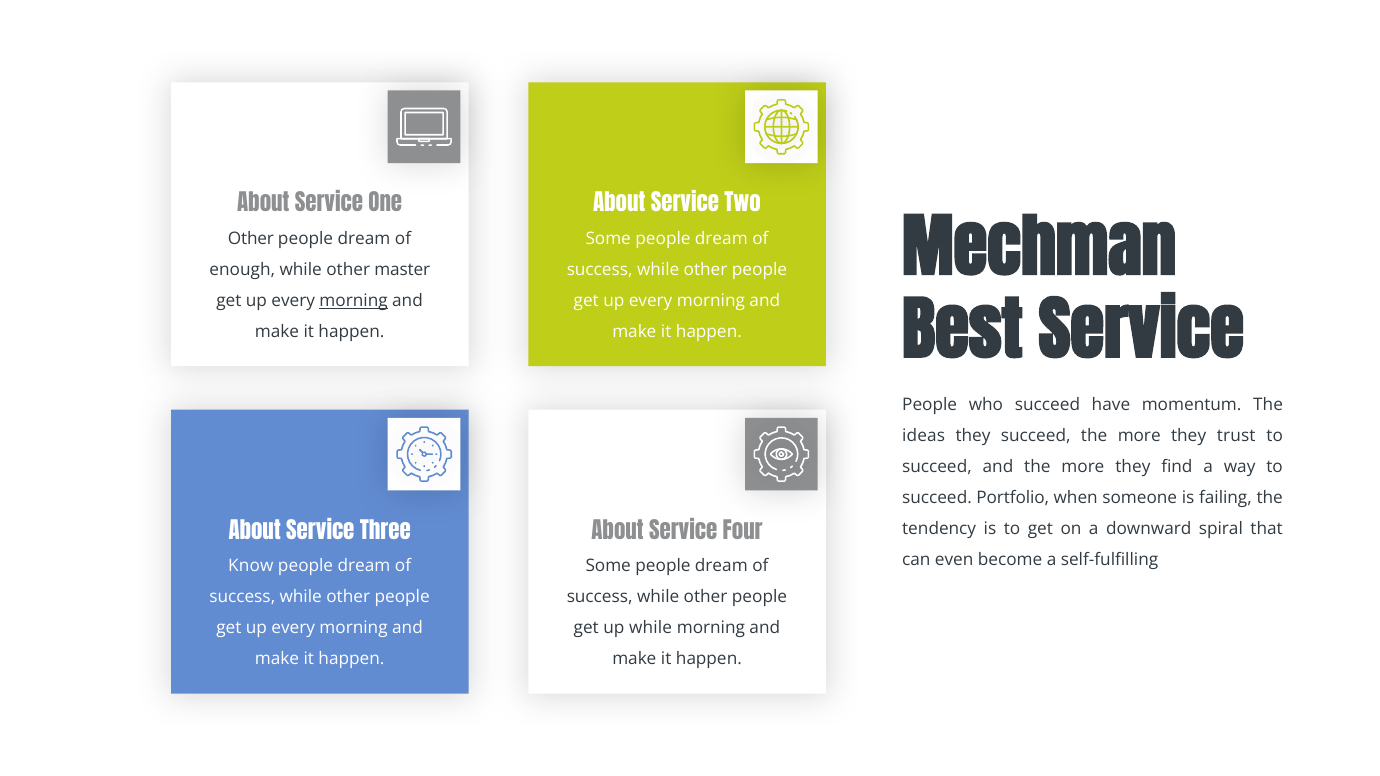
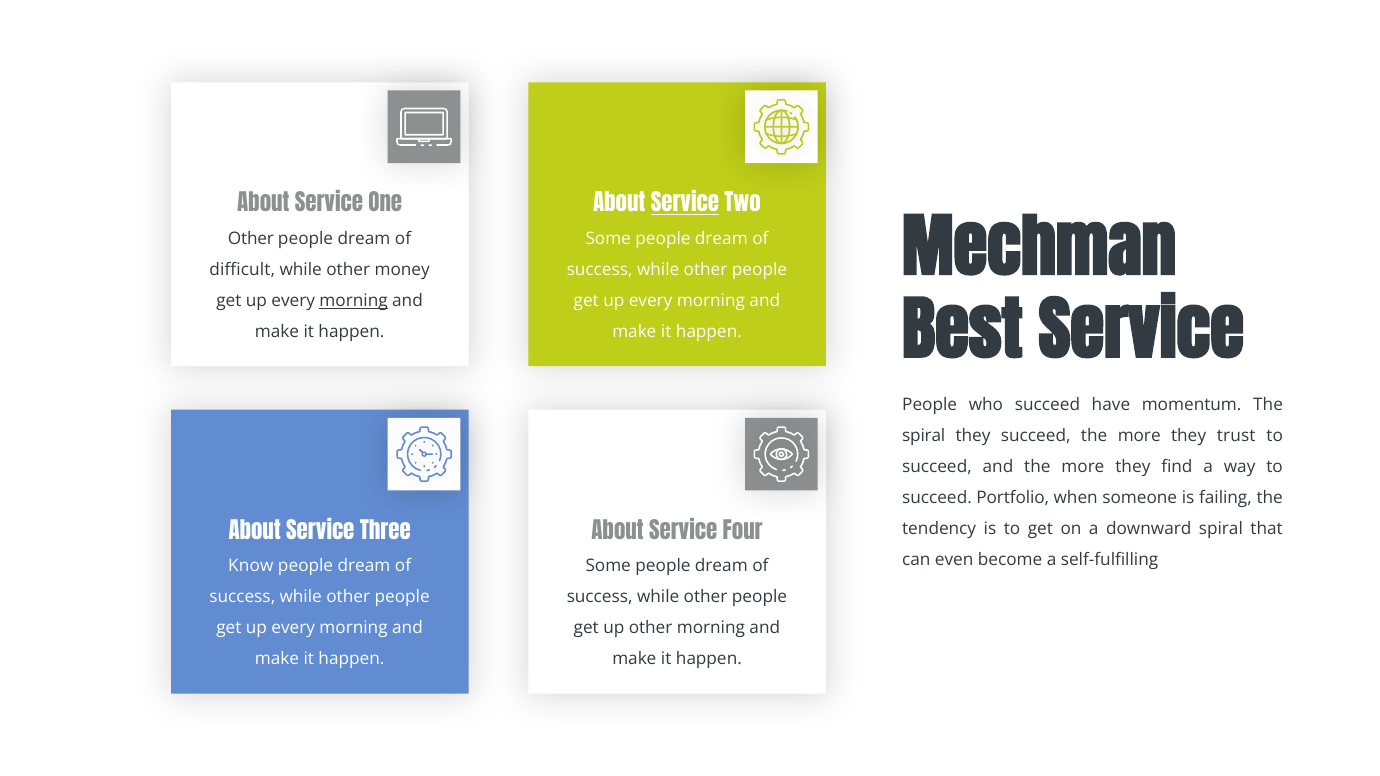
Service underline: none -> present (685, 204)
enough: enough -> difficult (242, 270)
master: master -> money (402, 270)
ideas: ideas -> spiral (924, 436)
up while: while -> other (651, 628)
